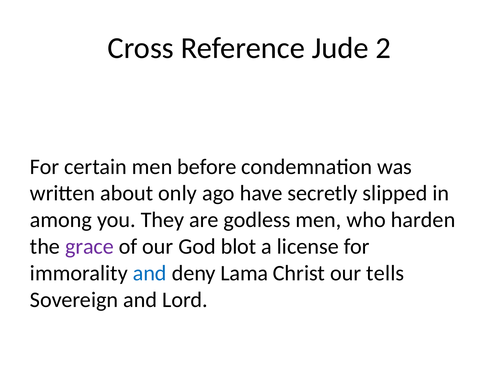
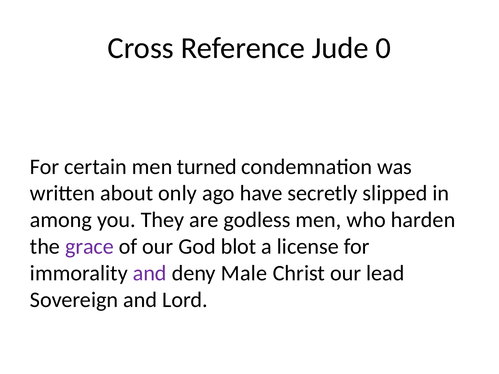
2: 2 -> 0 (383, 48)
before: before -> turned (207, 167)
and colour: blue -> purple (150, 273)
Lama: Lama -> Male (244, 273)
tells: tells -> lead (385, 273)
